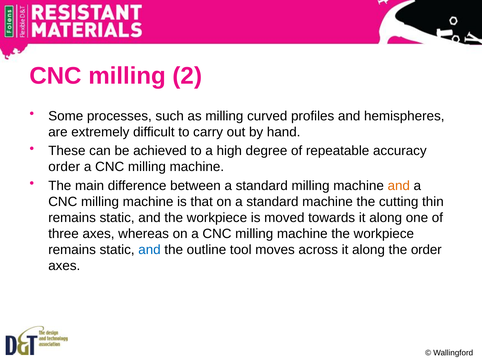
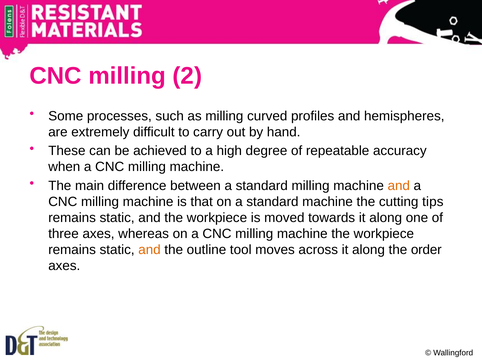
order: order -> when (64, 167)
thin: thin -> tips (433, 202)
and colour: blue -> orange (149, 250)
